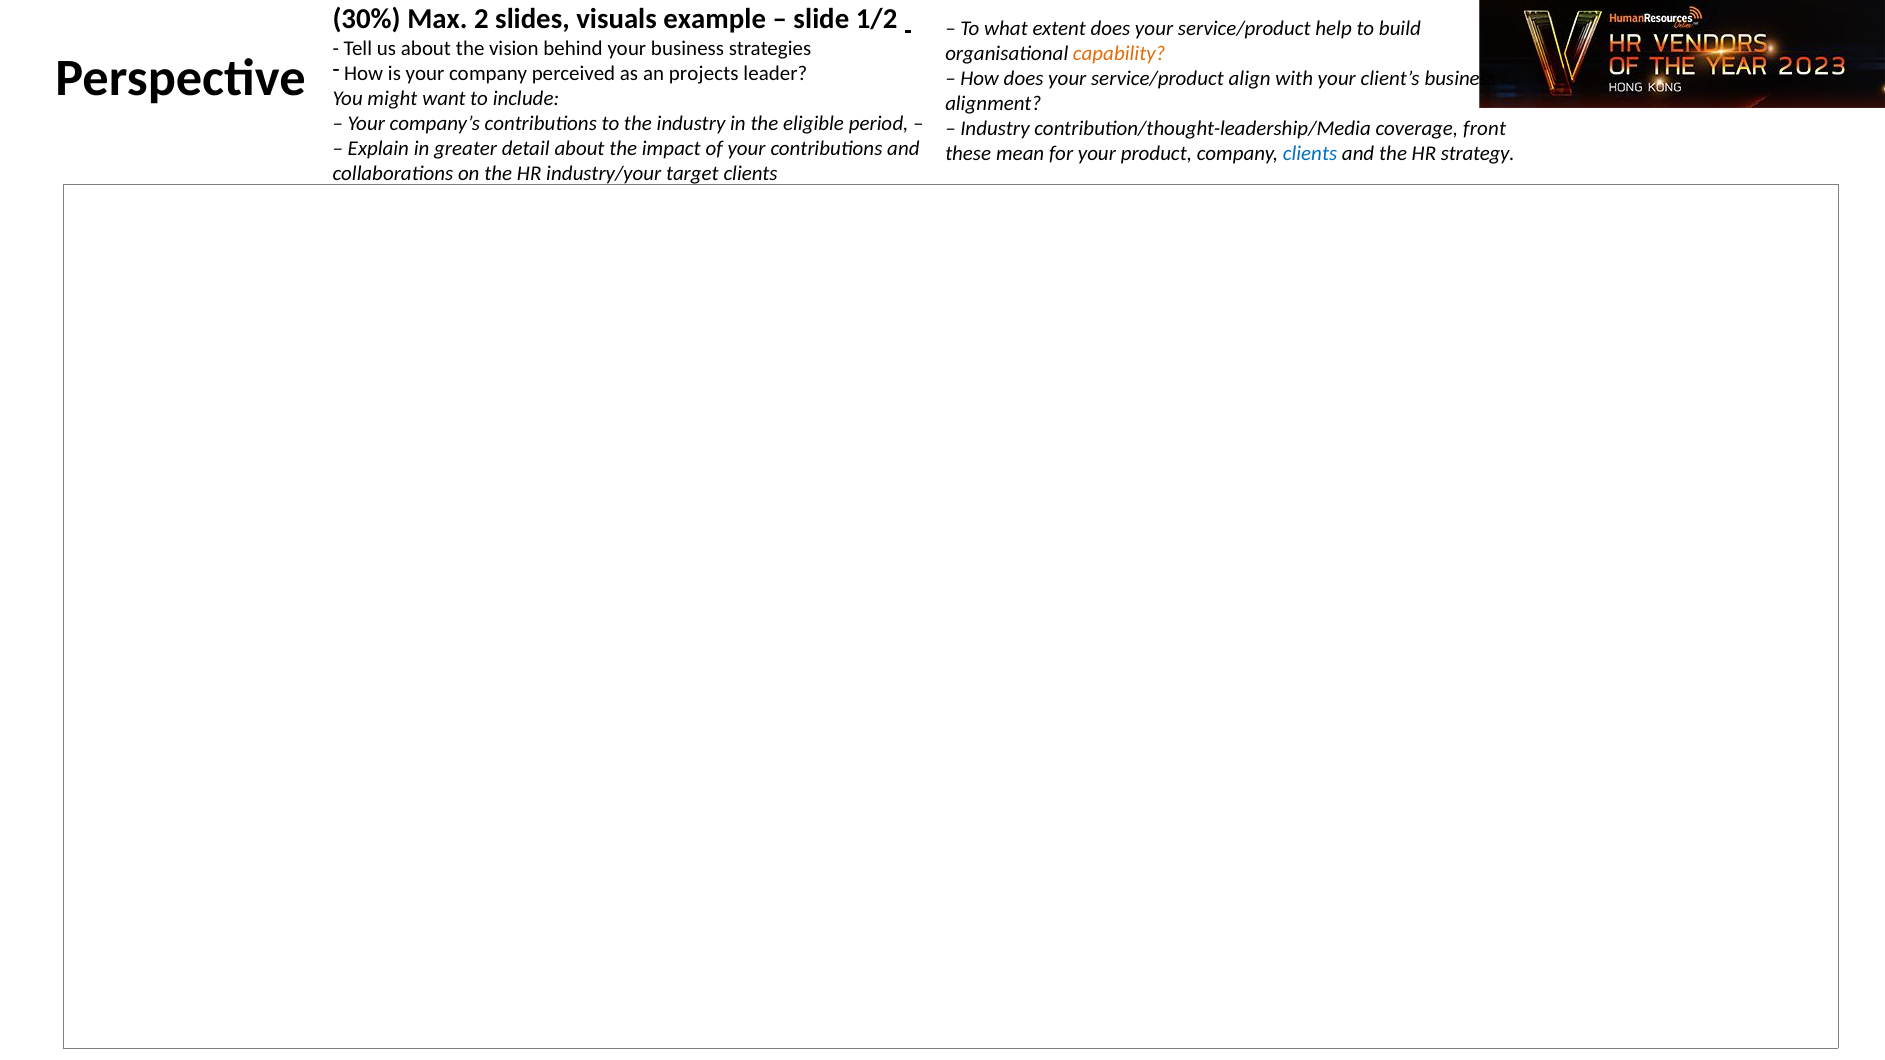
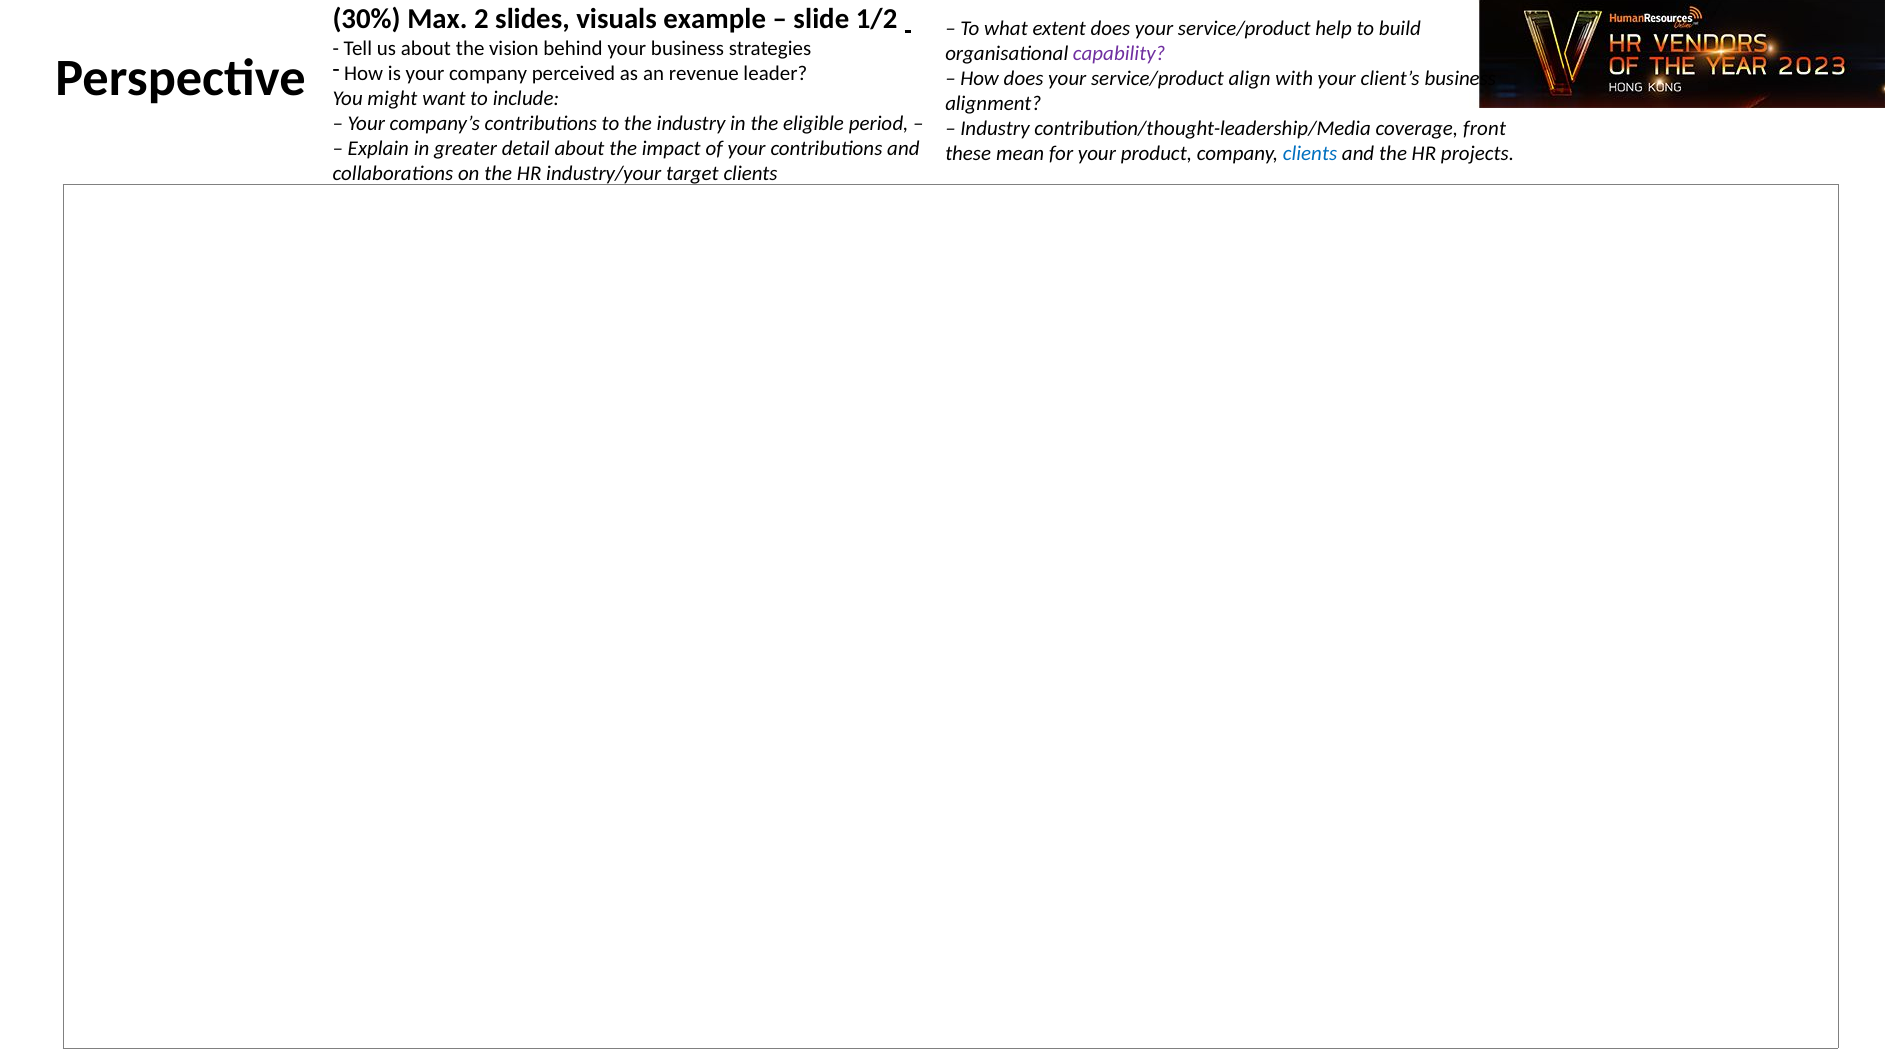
capability colour: orange -> purple (1119, 54)
projects: projects -> revenue (704, 73)
strategy: strategy -> projects (1478, 154)
